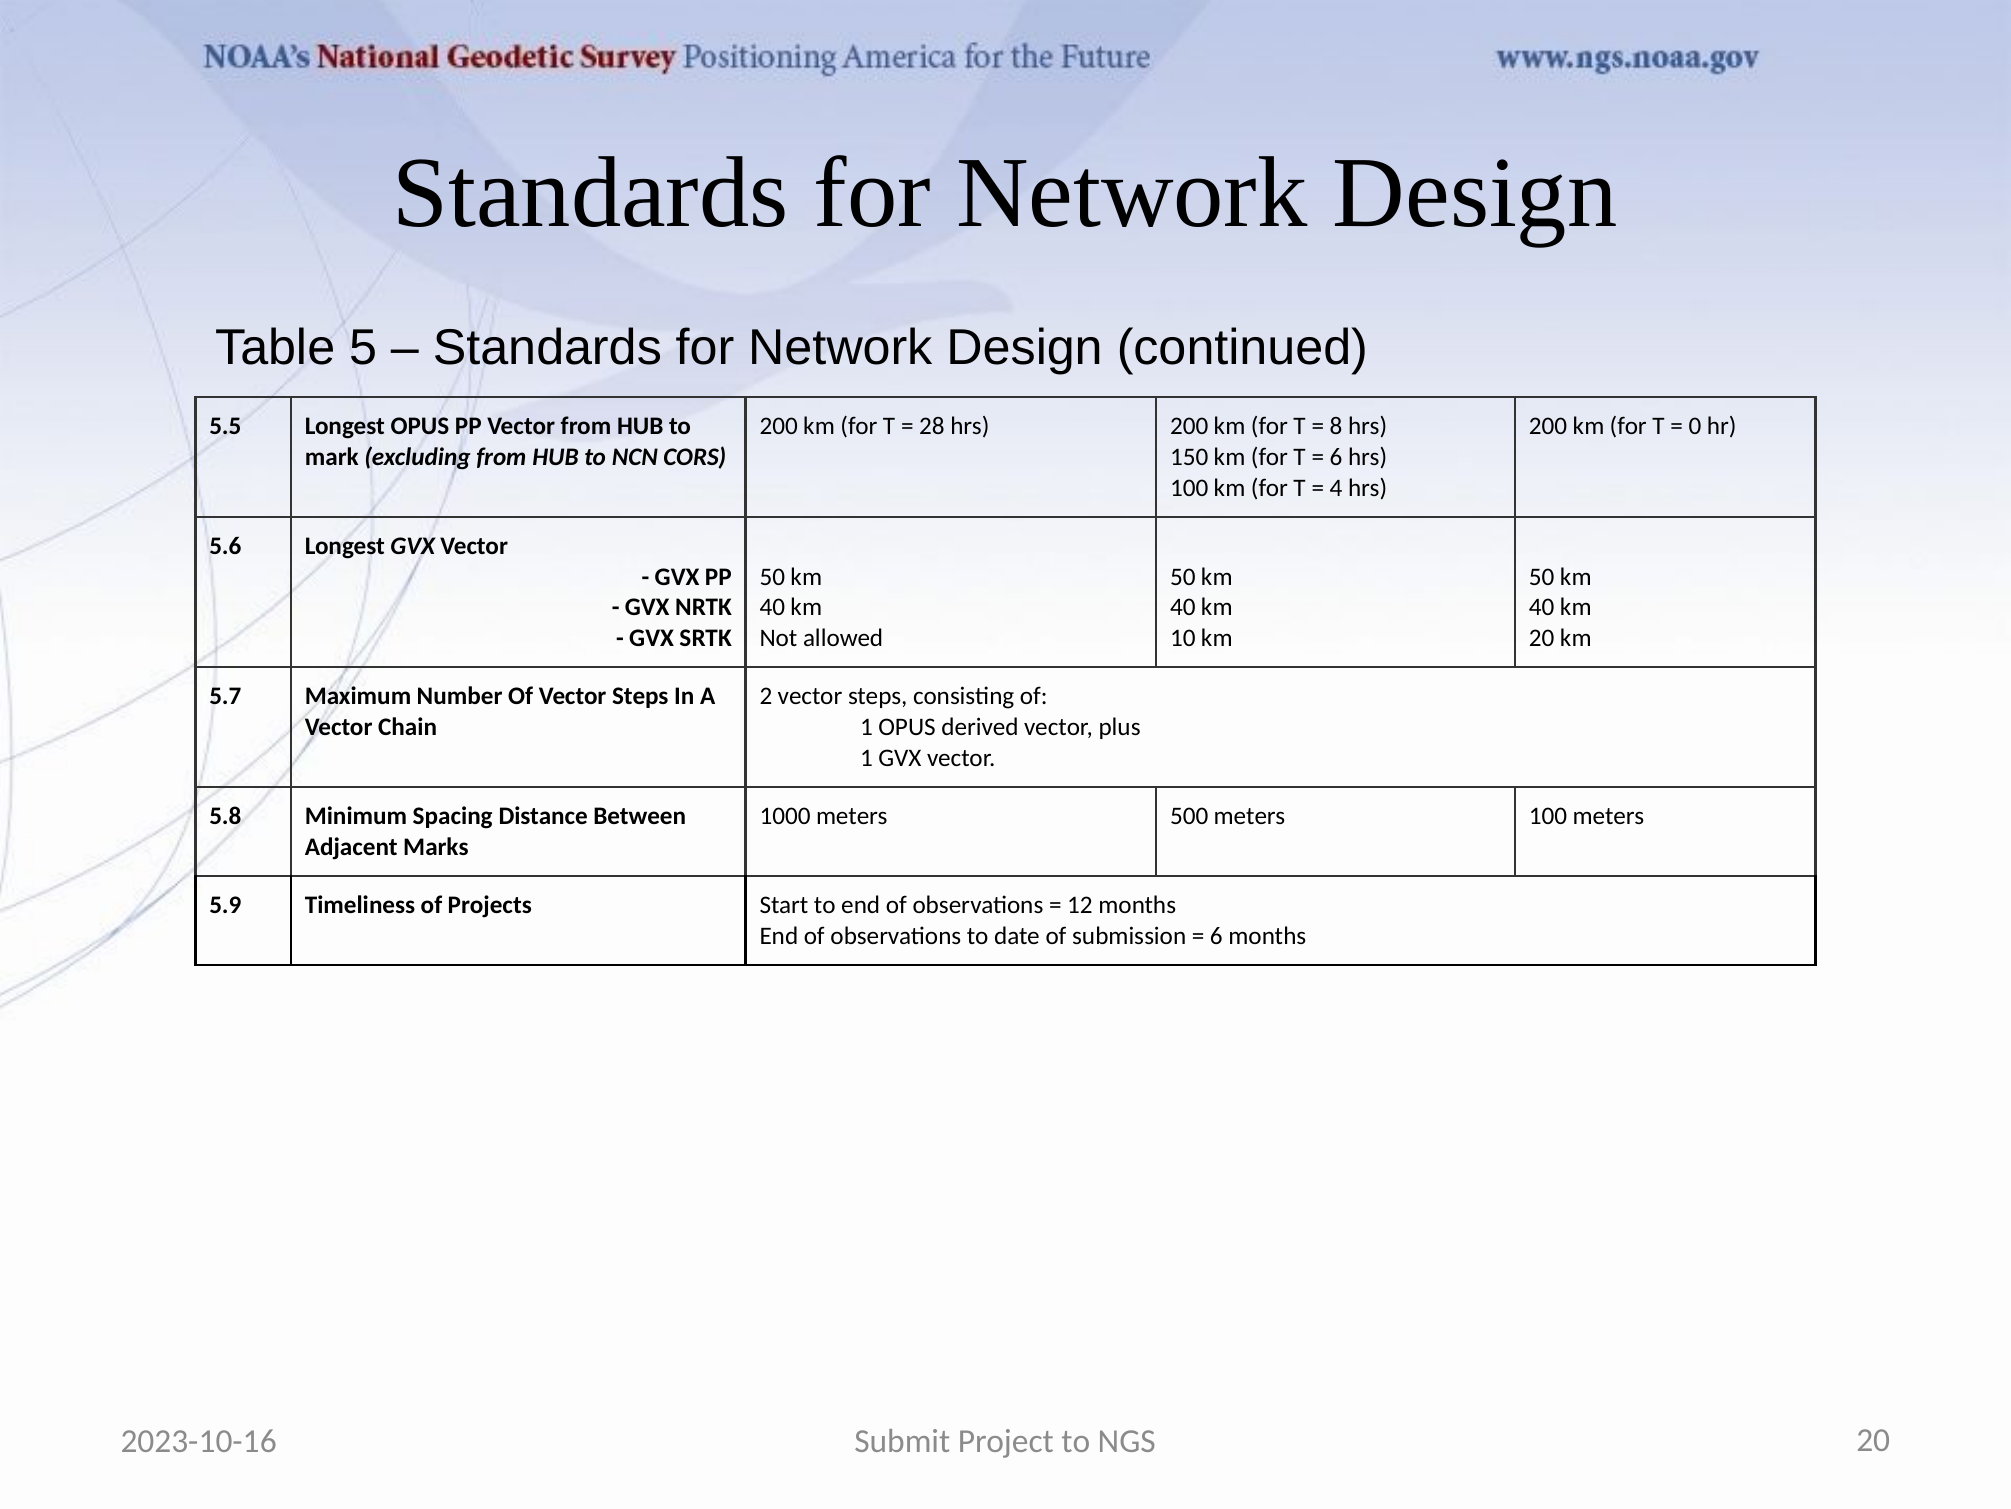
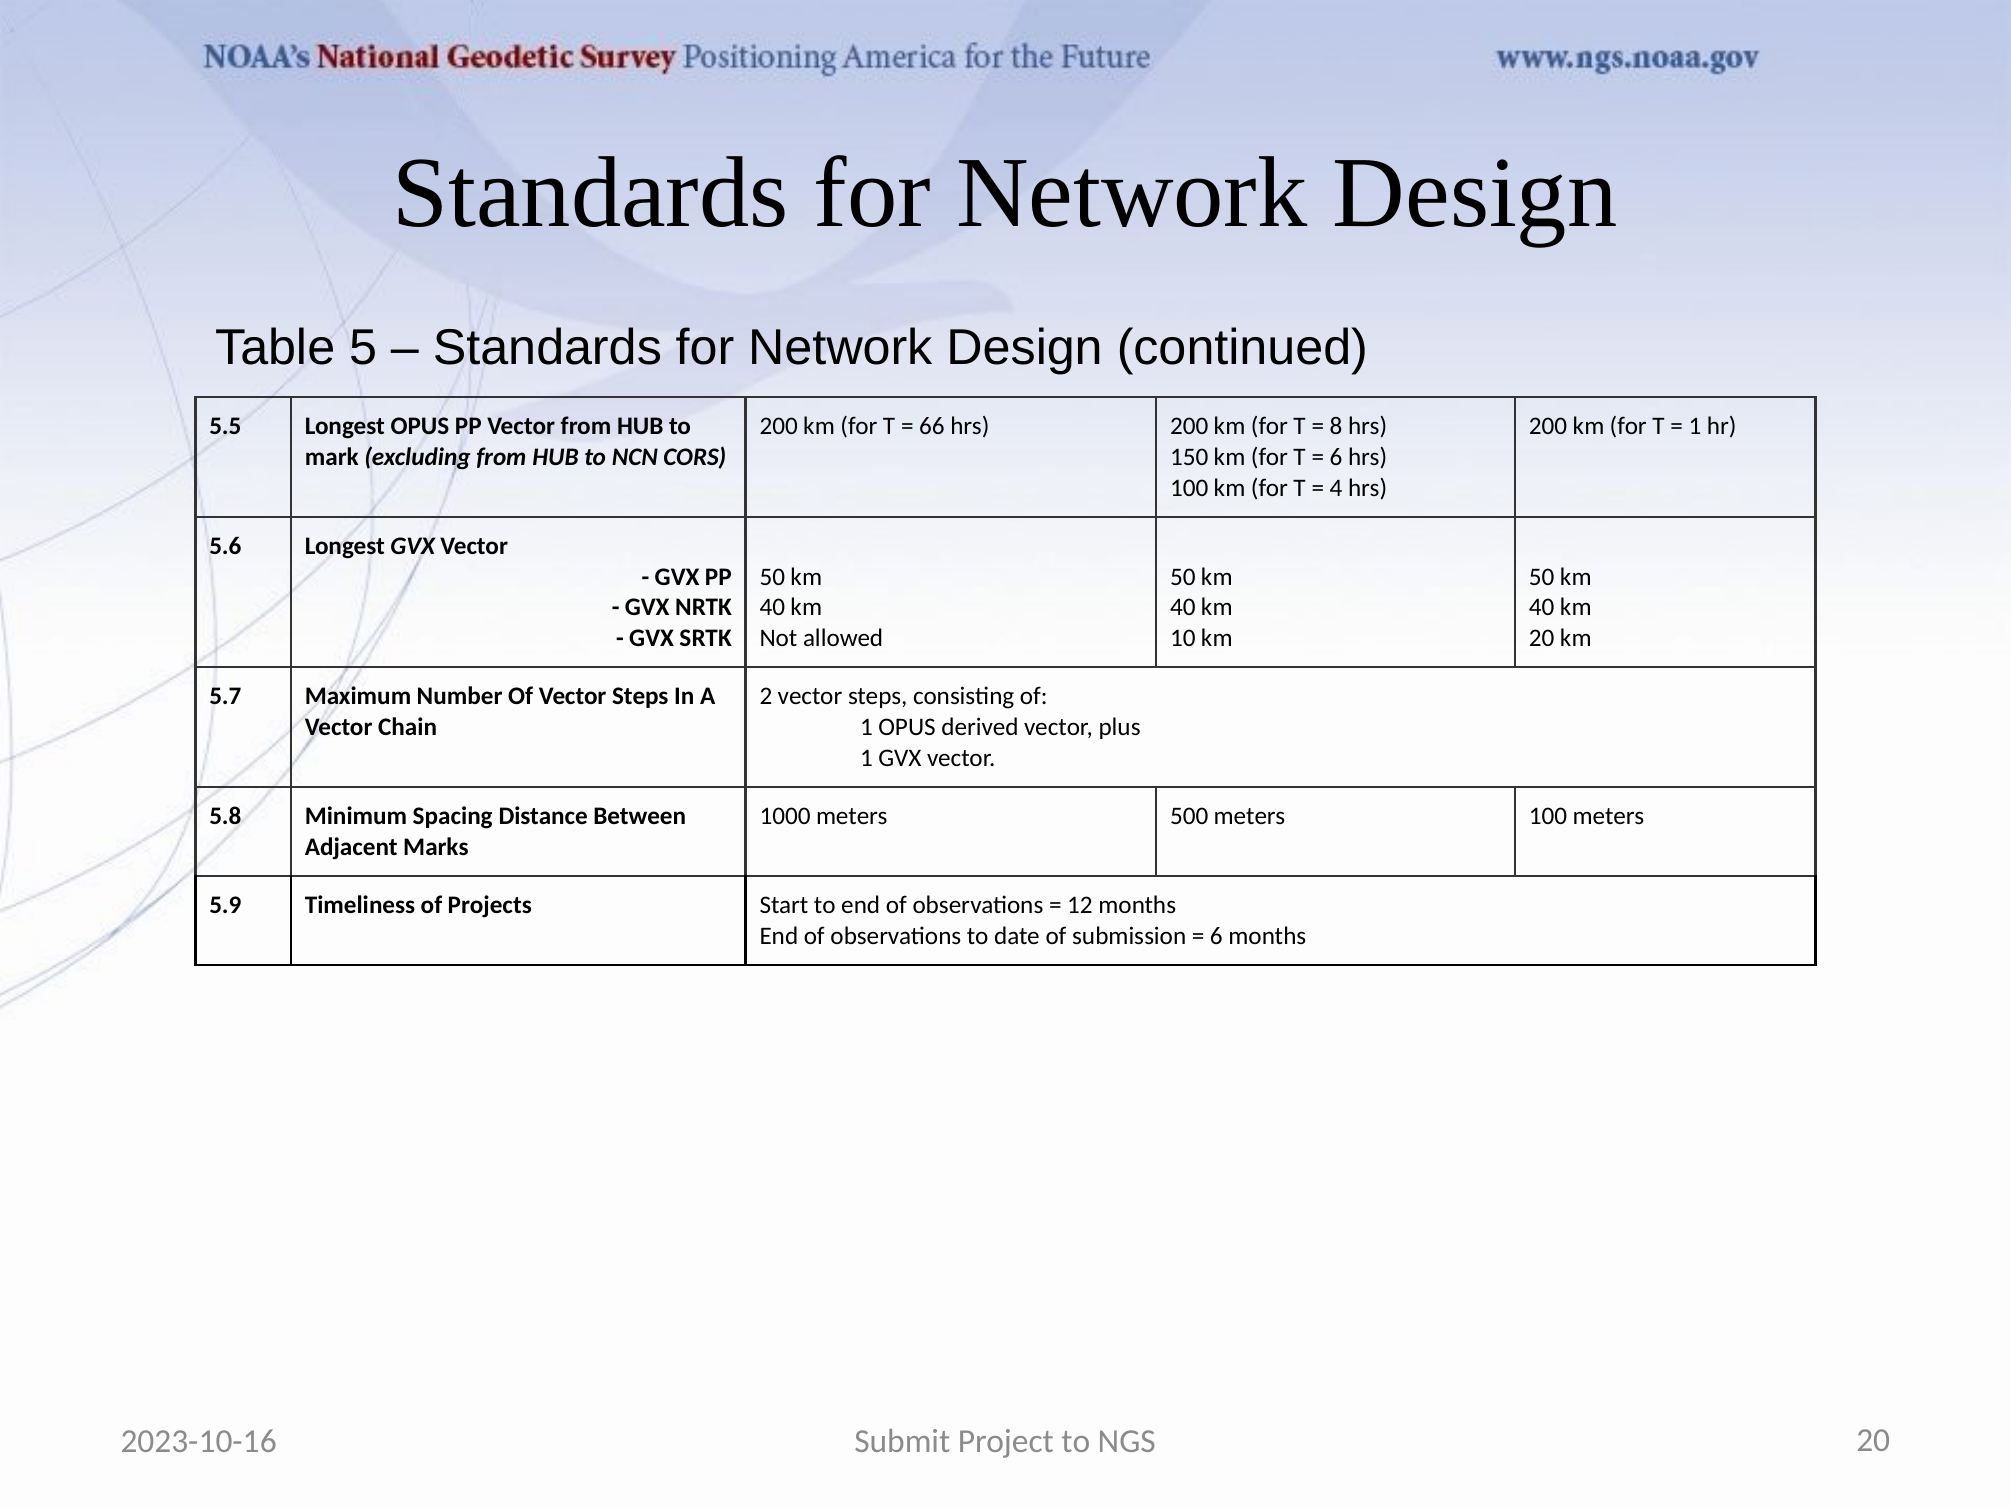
28: 28 -> 66 (932, 426)
0: 0 -> 1 (1695, 426)
